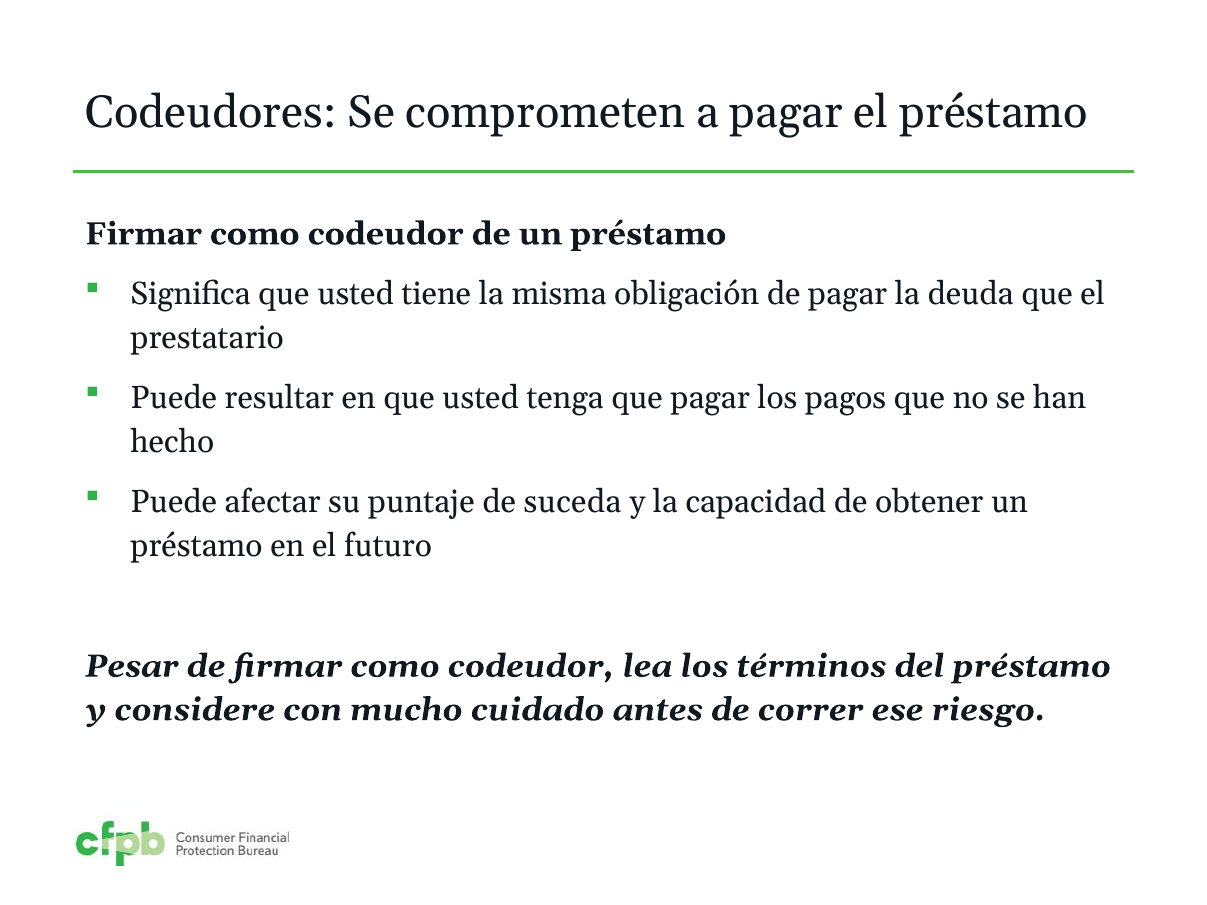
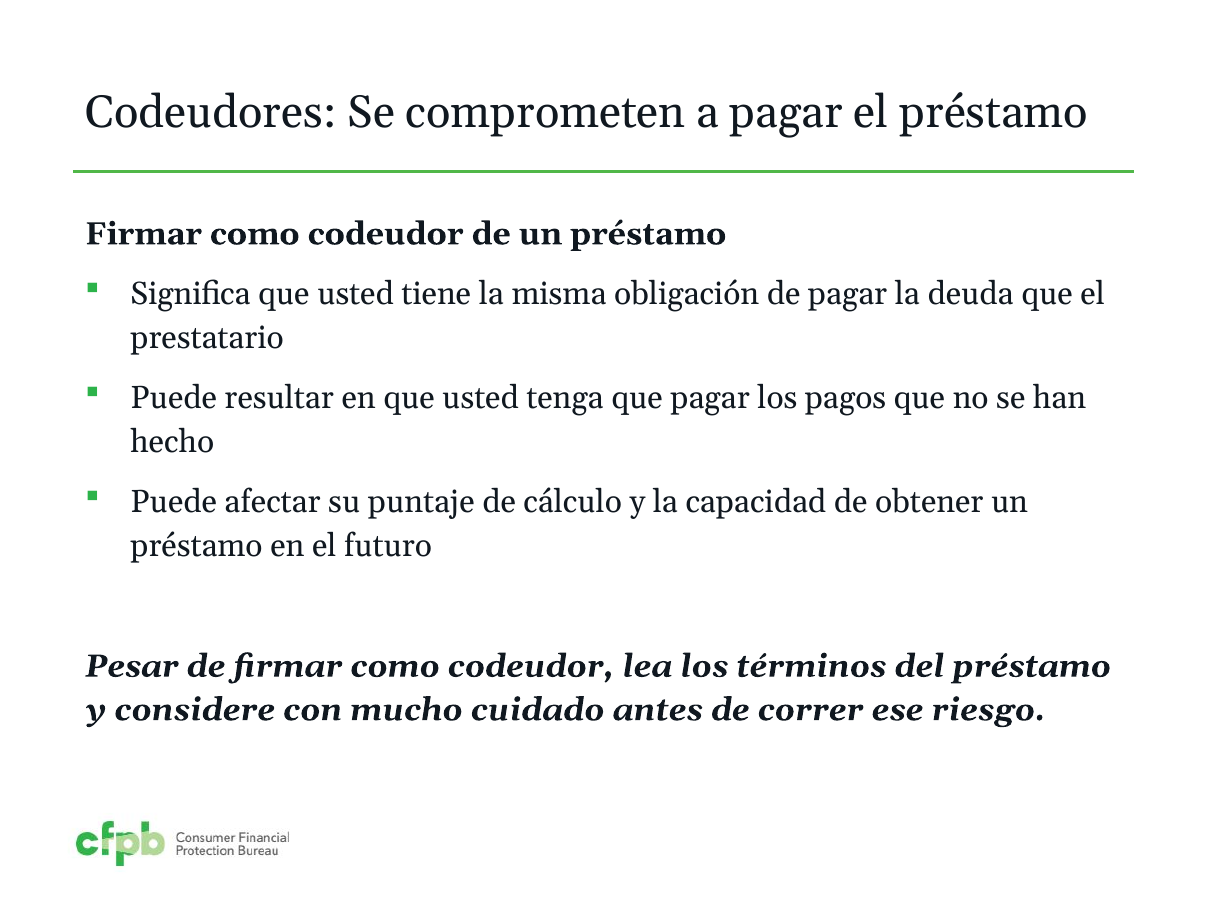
suceda: suceda -> cálculo (573, 502)
